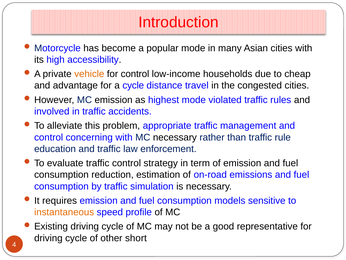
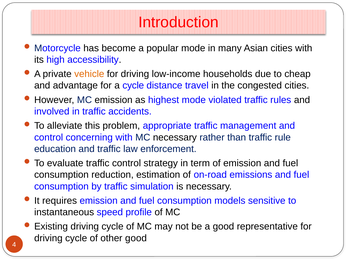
control: control -> driving (135, 74)
instantaneous colour: orange -> black (64, 212)
other short: short -> good (136, 238)
